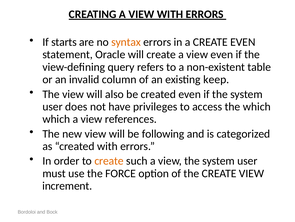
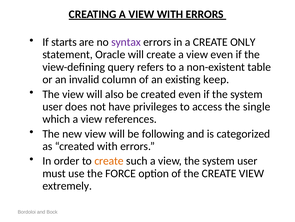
syntax colour: orange -> purple (126, 42)
CREATE EVEN: EVEN -> ONLY (243, 42)
the which: which -> single (257, 106)
increment: increment -> extremely (67, 185)
